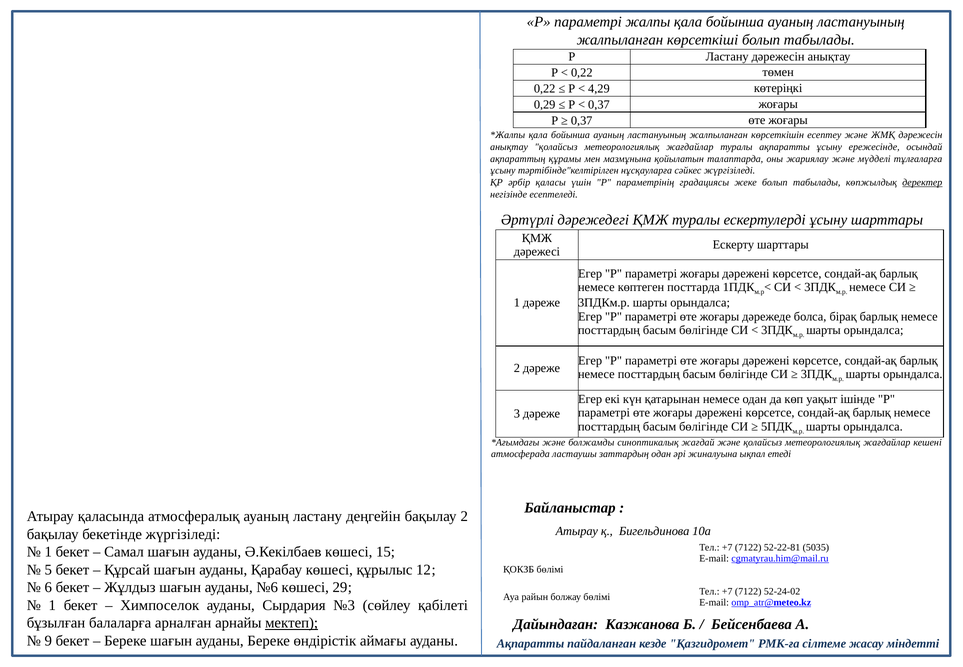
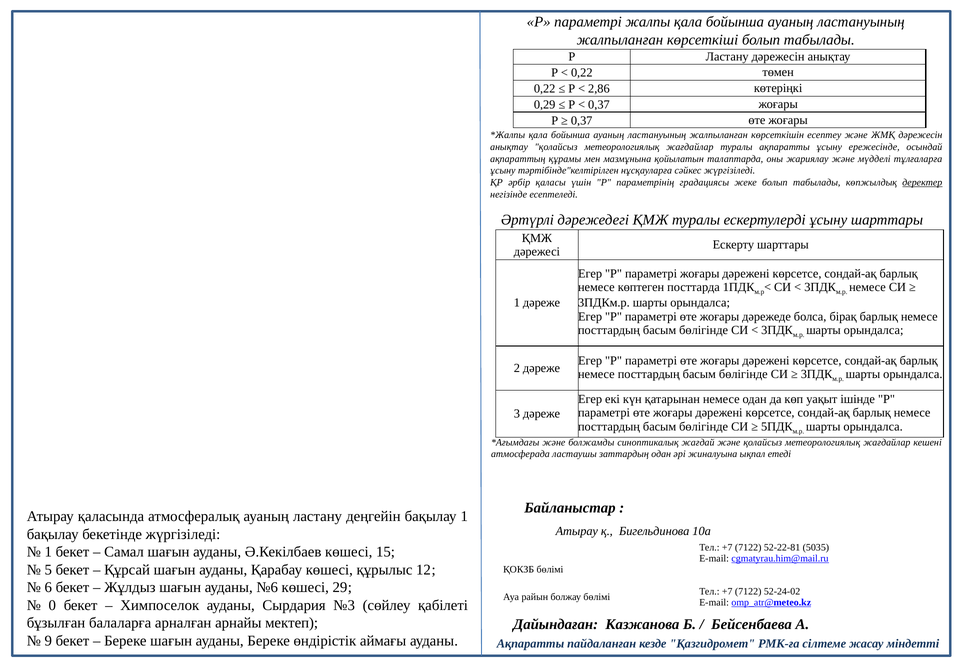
4,29: 4,29 -> 2,86 (599, 89)
бақылау 2: 2 -> 1 (464, 516)
1: 1 -> 0 (52, 605)
мектеп underline: present -> none (292, 623)
